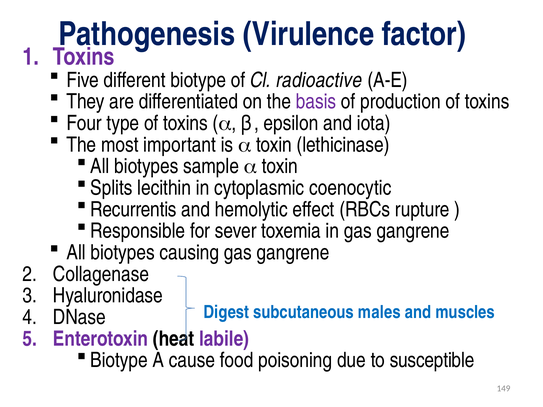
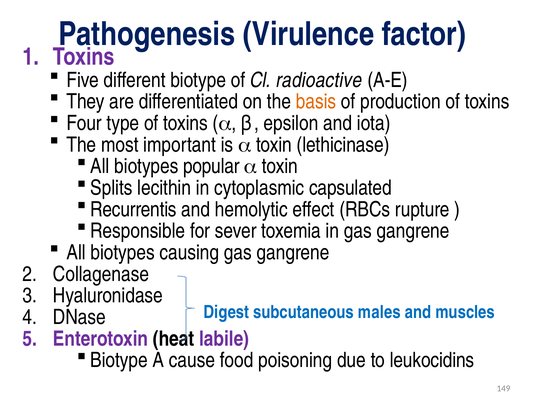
basis colour: purple -> orange (316, 102)
sample: sample -> popular (211, 166)
coenocytic: coenocytic -> capsulated (350, 188)
susceptible: susceptible -> leukocidins (432, 361)
